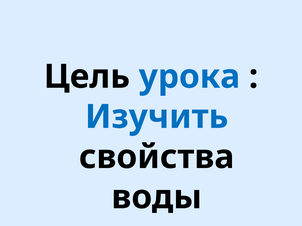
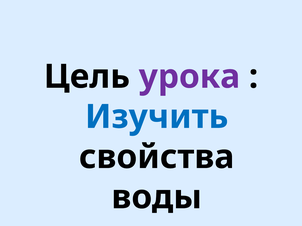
урока colour: blue -> purple (189, 77)
